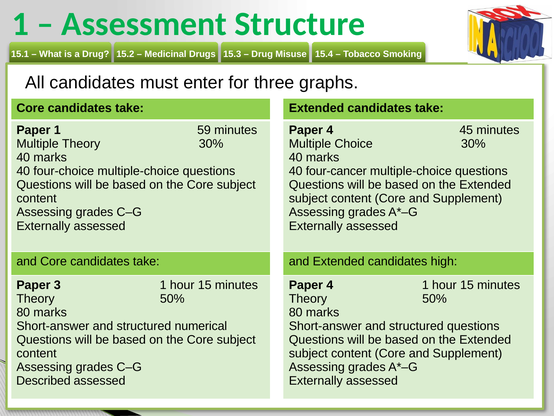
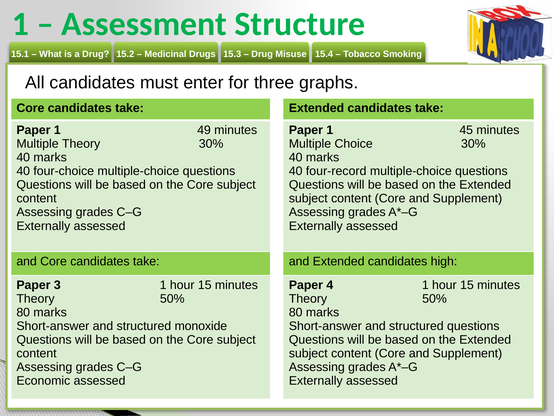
59: 59 -> 49 (204, 130)
4: 4 -> 1 (330, 130)
four-cancer: four-cancer -> four-record (336, 171)
numerical: numerical -> monoxide (201, 326)
Described: Described -> Economic (43, 380)
